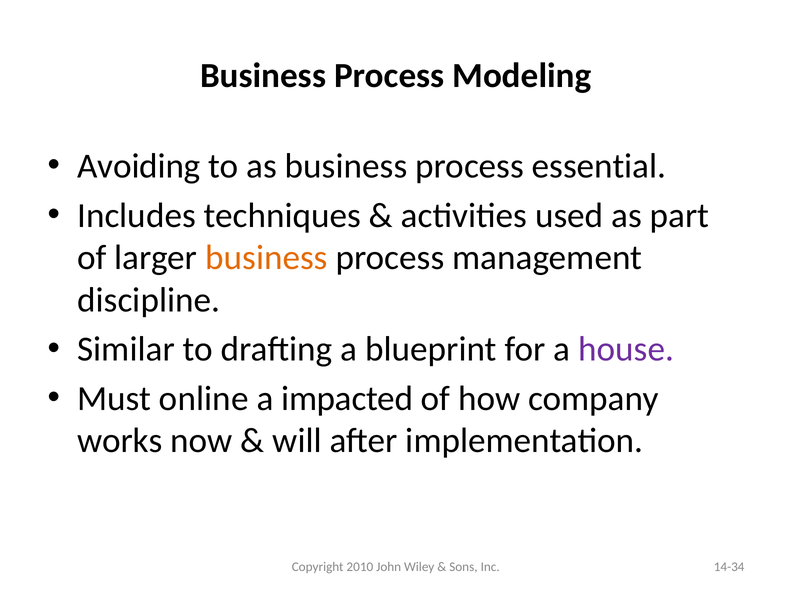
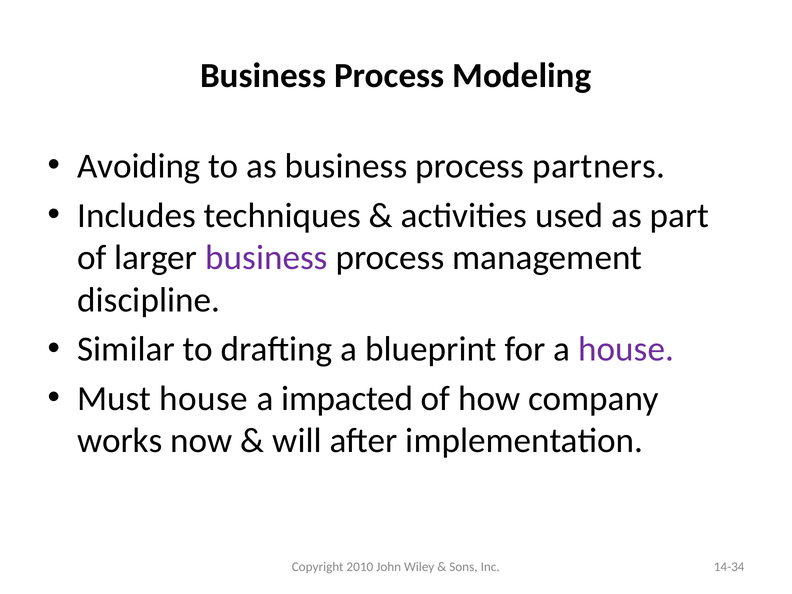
essential: essential -> partners (599, 166)
business colour: orange -> purple (266, 258)
Must online: online -> house (204, 399)
